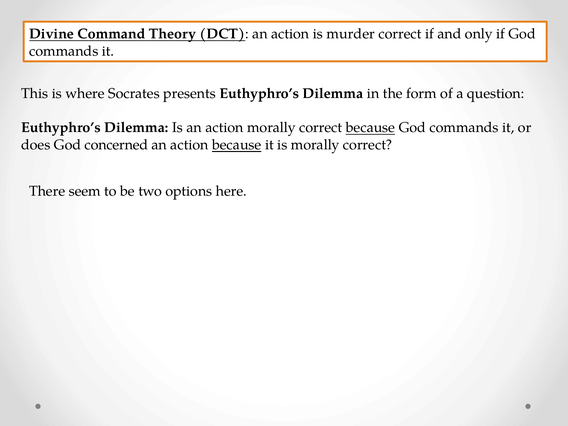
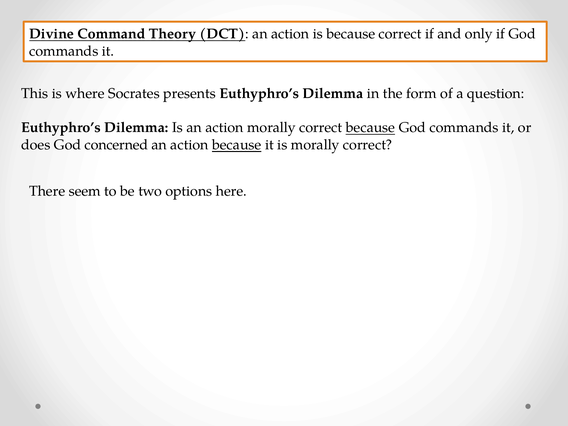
is murder: murder -> because (351, 34)
